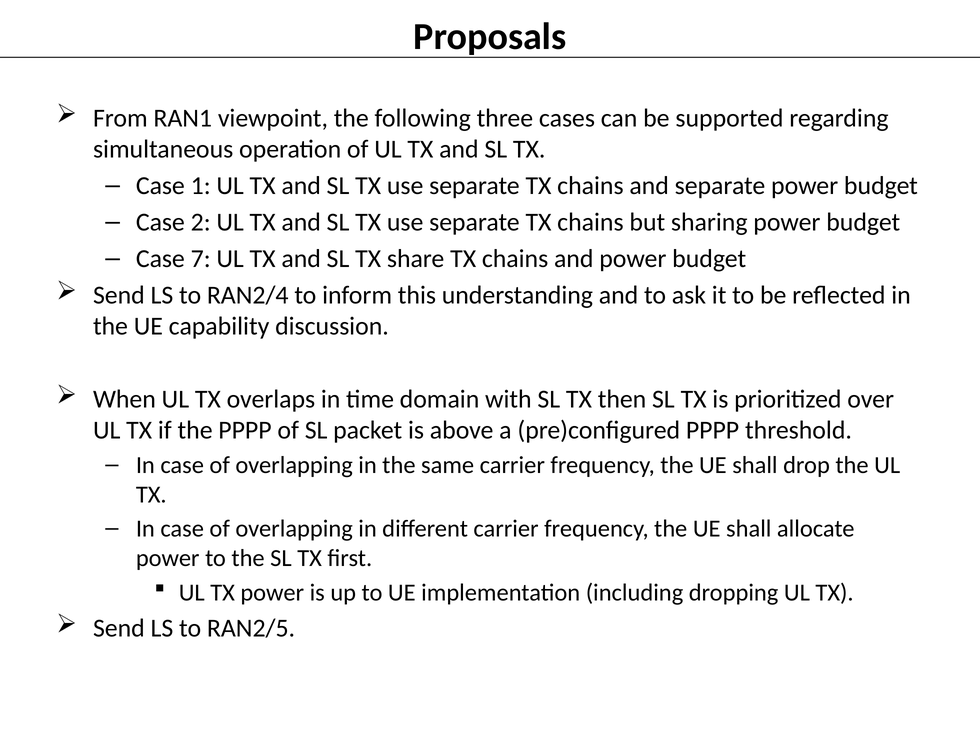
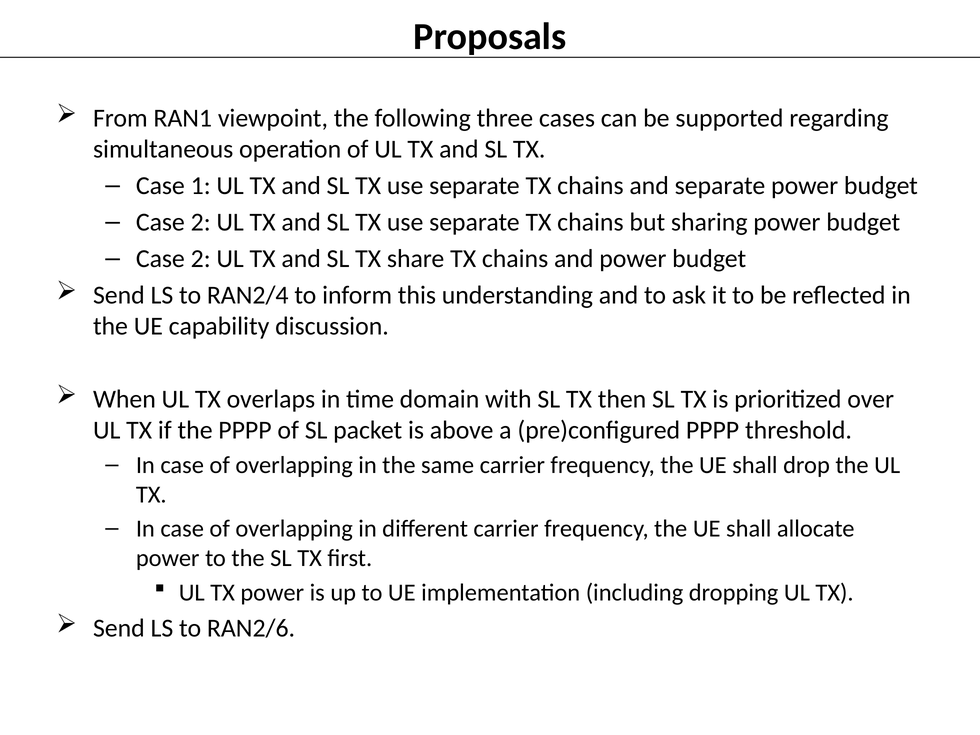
7: 7 -> 2 (201, 259)
RAN2/5: RAN2/5 -> RAN2/6 (251, 628)
